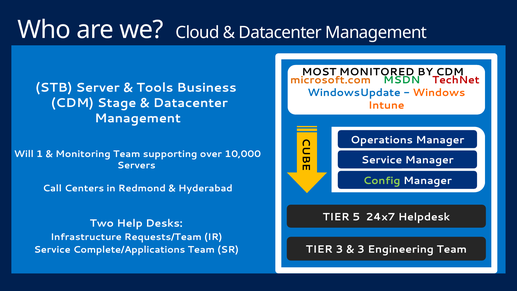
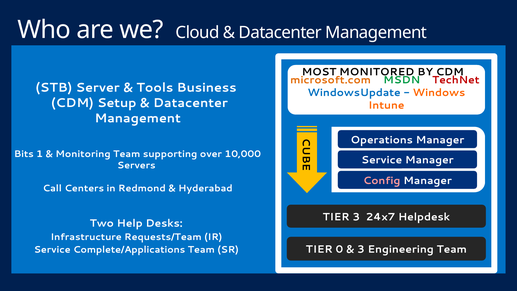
Stage: Stage -> Setup (117, 103)
Will: Will -> Bits (24, 154)
Config colour: light green -> pink (382, 180)
TIER 5: 5 -> 3 (356, 217)
TIER 3: 3 -> 0 (339, 249)
